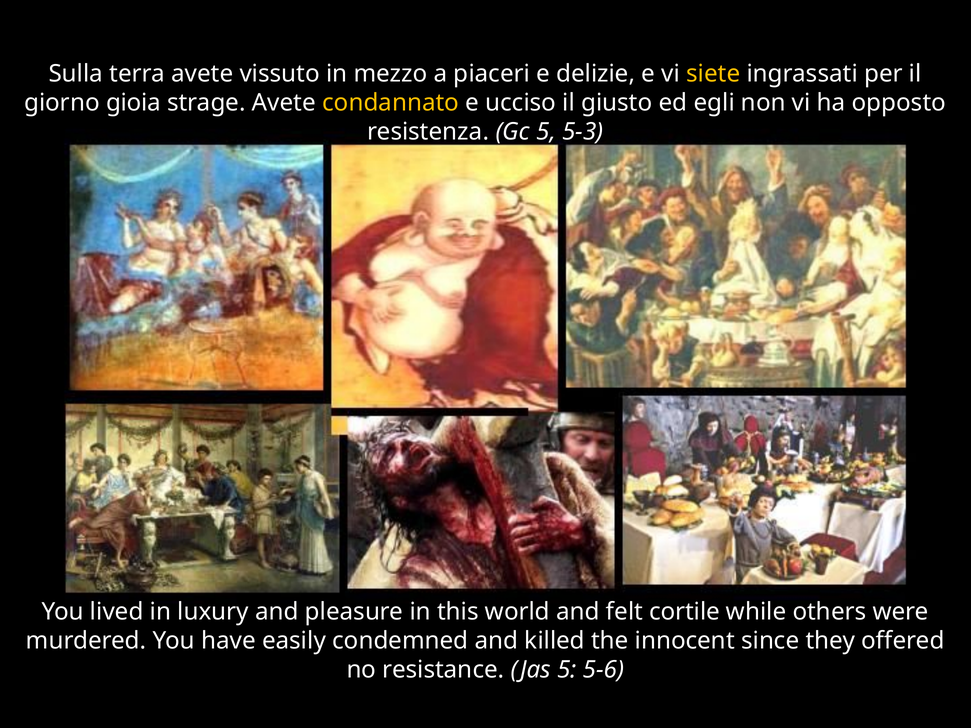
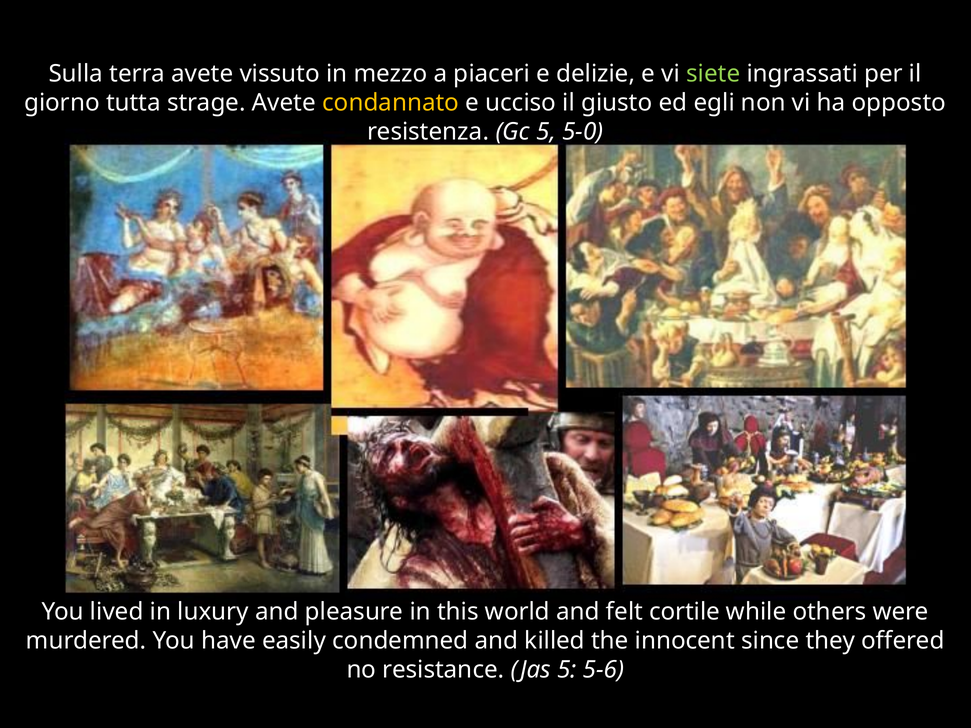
siete colour: yellow -> light green (713, 74)
gioia: gioia -> tutta (133, 103)
5-3: 5-3 -> 5-0 (583, 132)
